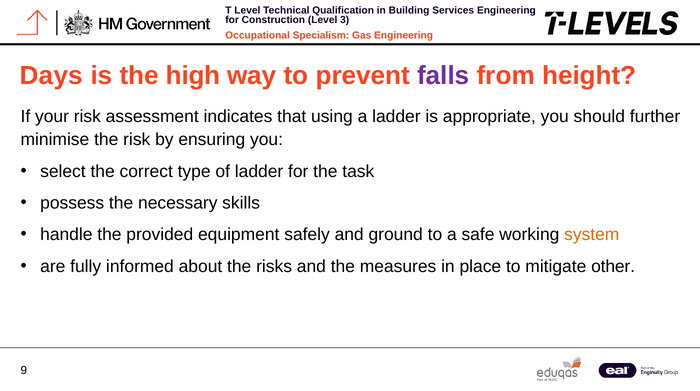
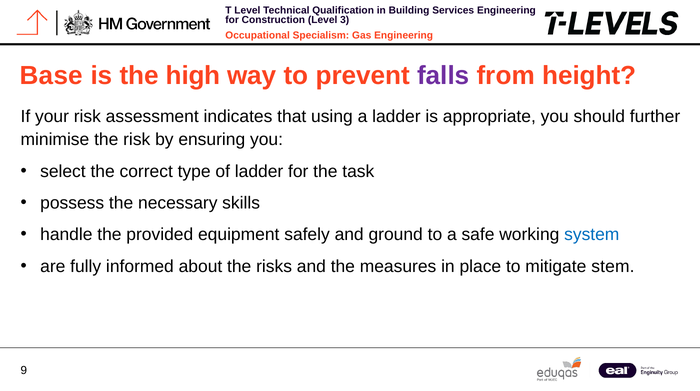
Days: Days -> Base (51, 76)
system colour: orange -> blue (592, 235)
other: other -> stem (613, 267)
